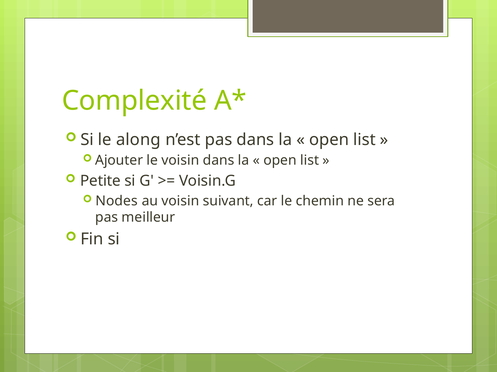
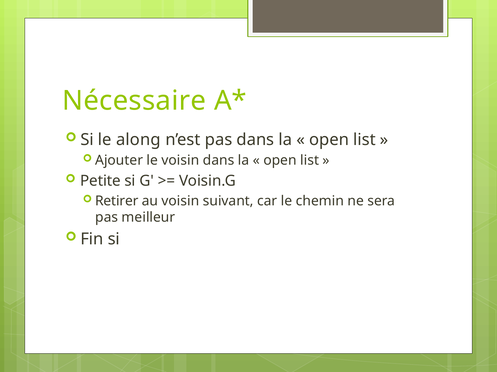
Complexité: Complexité -> Nécessaire (134, 101)
Nodes: Nodes -> Retirer (117, 201)
